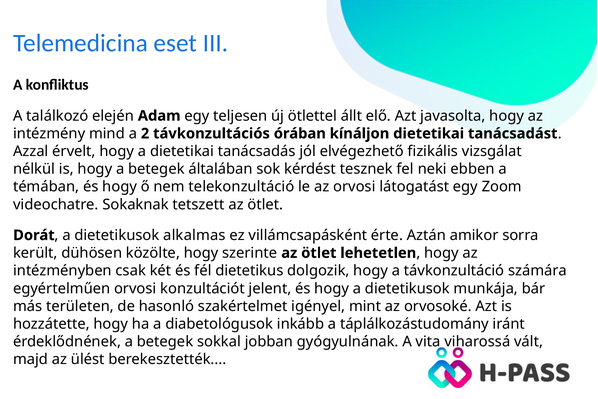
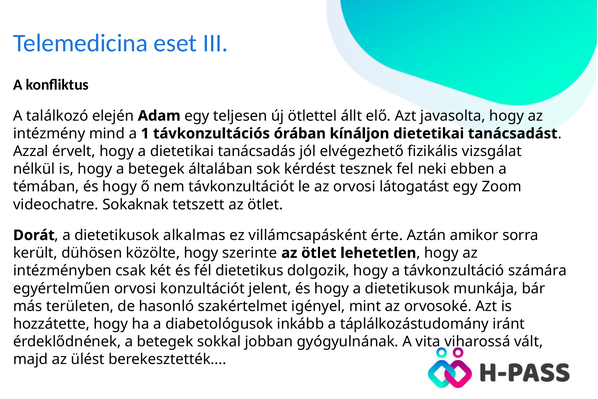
2: 2 -> 1 (145, 133)
telekonzultáció: telekonzultáció -> távkonzultációt (241, 187)
